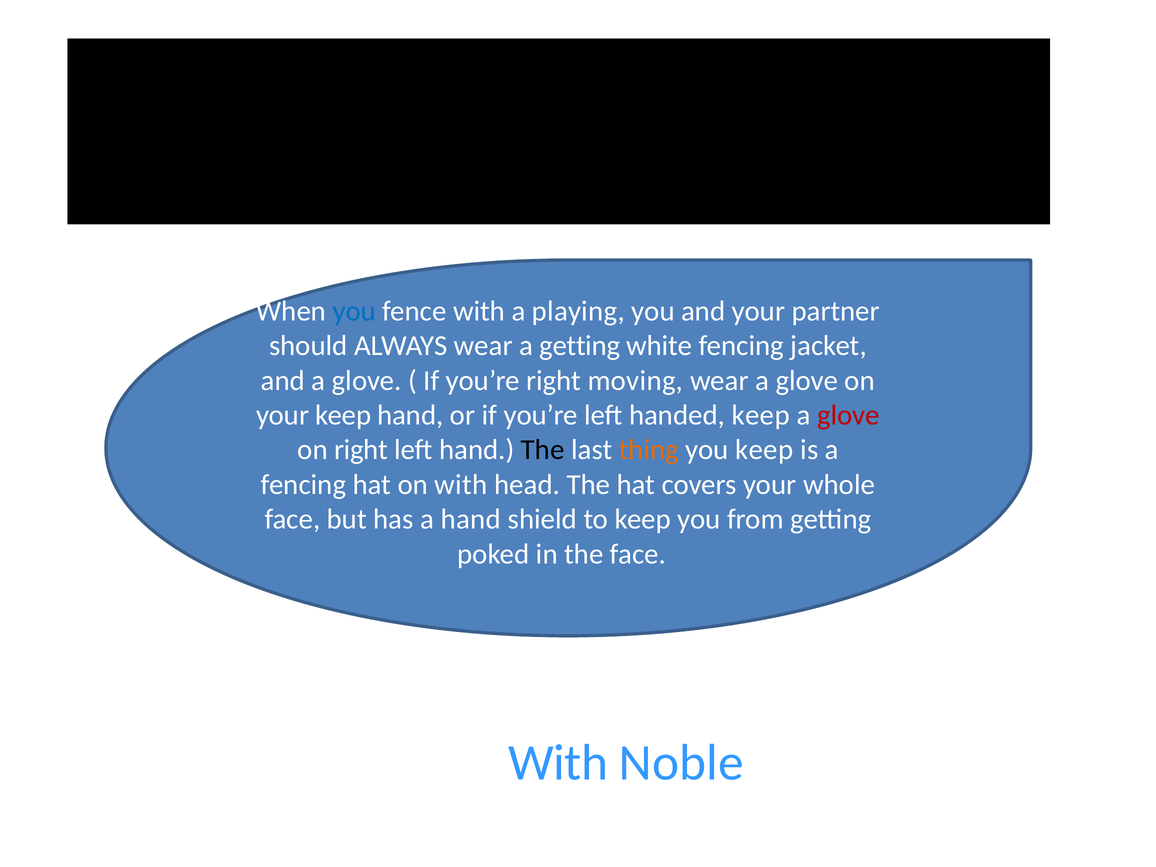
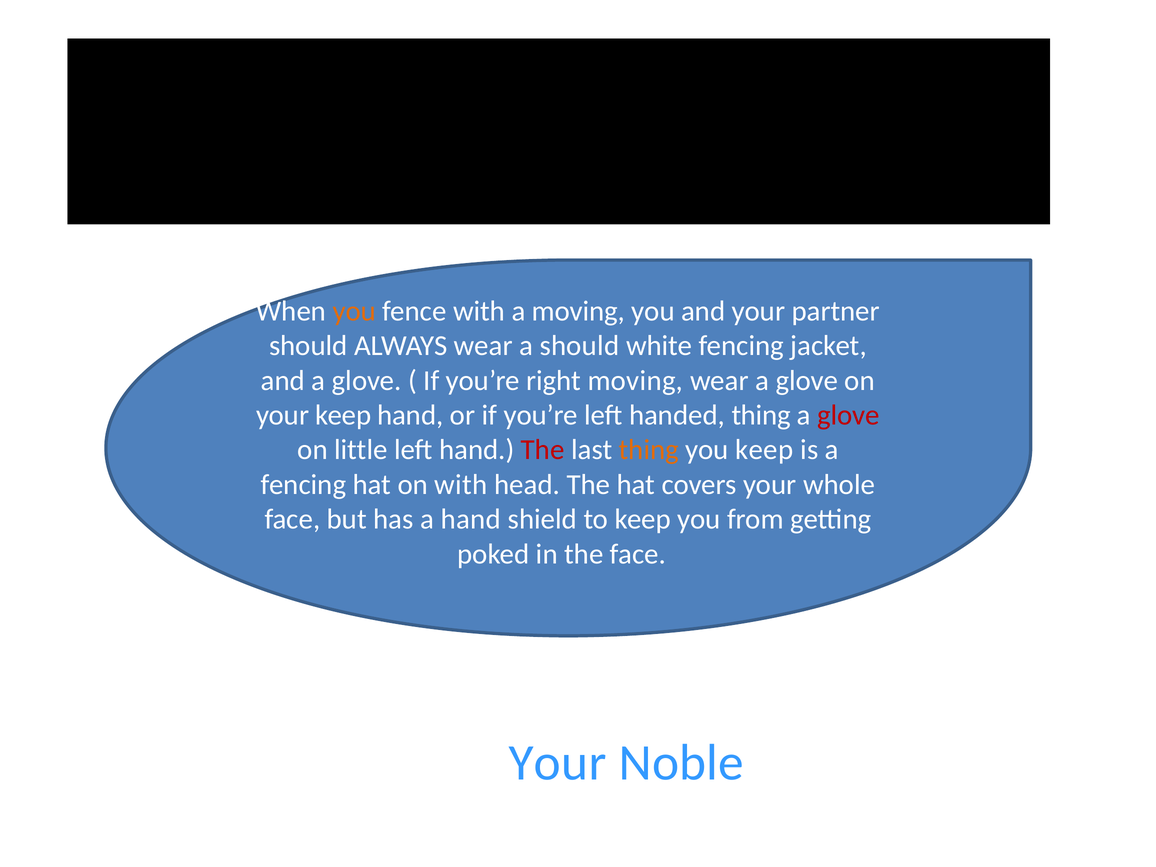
you colour: blue -> orange (354, 311)
a playing: playing -> moving (578, 311)
a getting: getting -> should (579, 346)
handed keep: keep -> thing (761, 415)
on right: right -> little (361, 450)
The colour: black -> red (543, 450)
With: With -> Your (558, 763)
